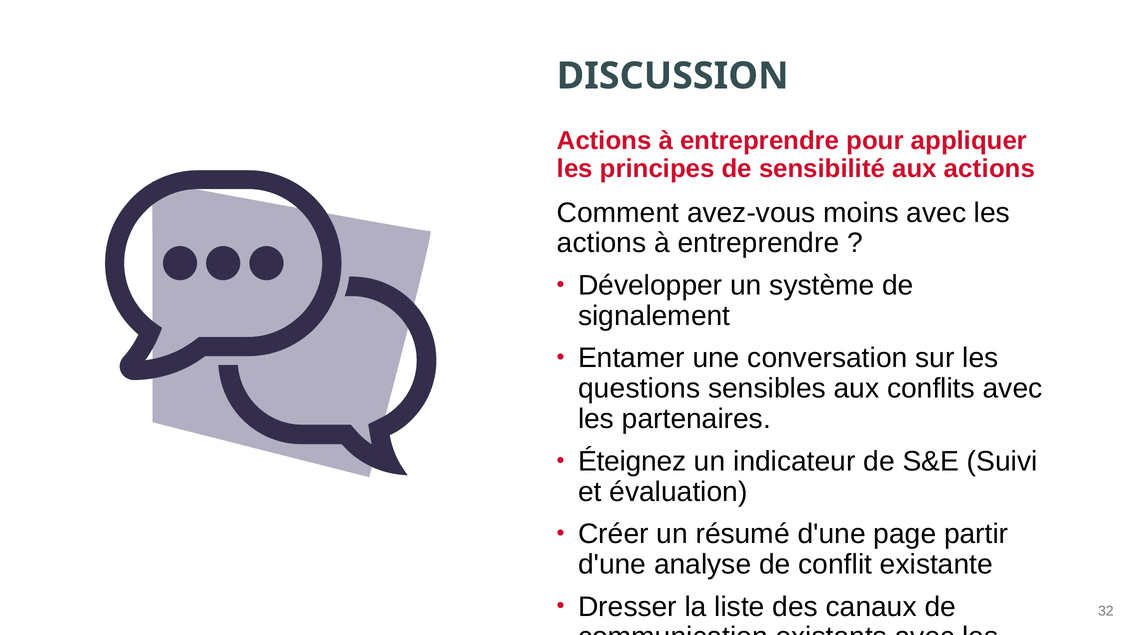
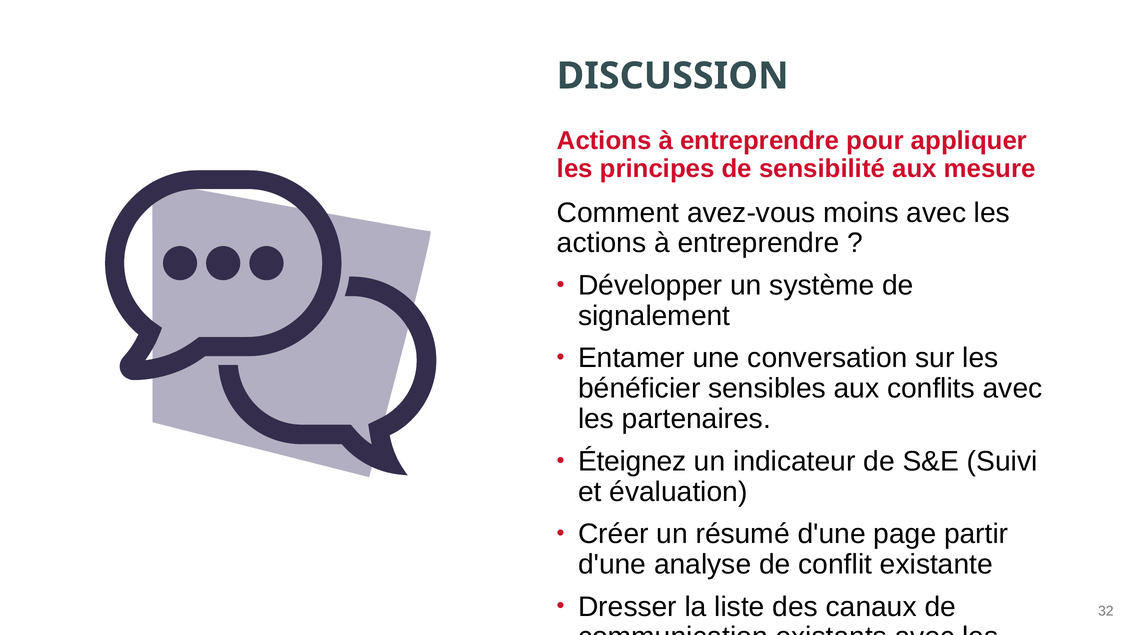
aux actions: actions -> mesure (990, 169)
questions: questions -> bénéficier (639, 389)
